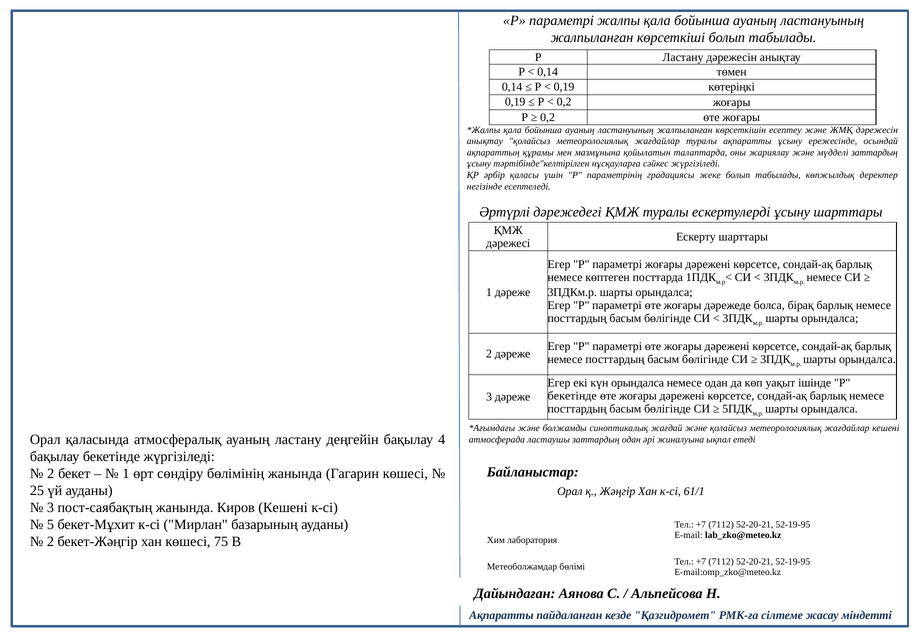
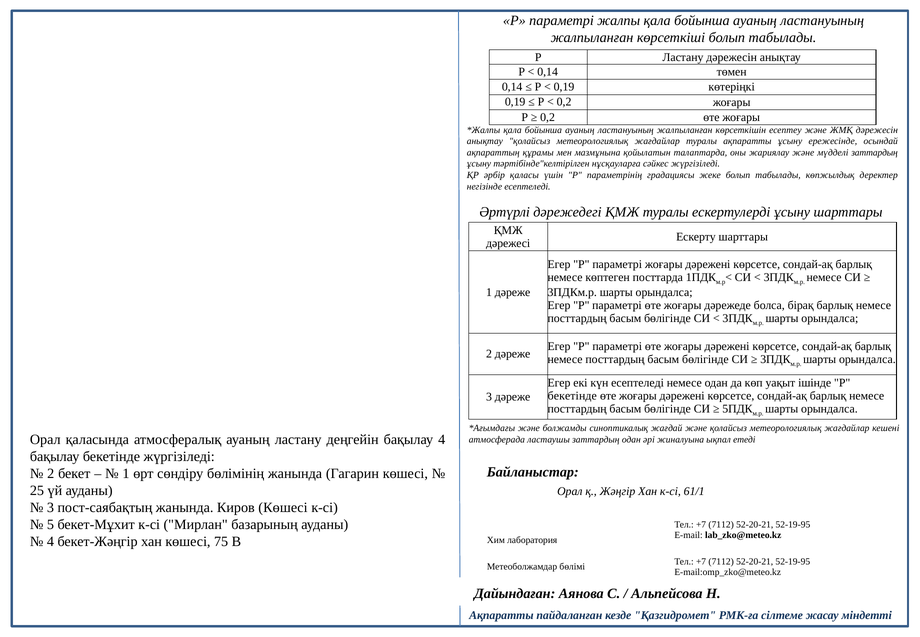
күн орындалса: орындалса -> есептеледі (638, 383)
Киров Кешені: Кешені -> Көшесі (283, 508)
2: 2 -> 4 (50, 542)
